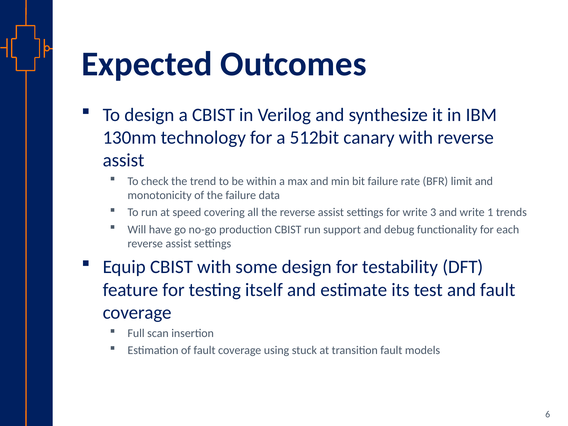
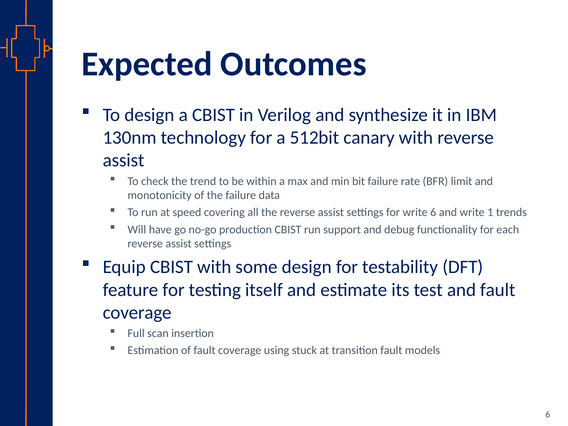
write 3: 3 -> 6 (433, 212)
